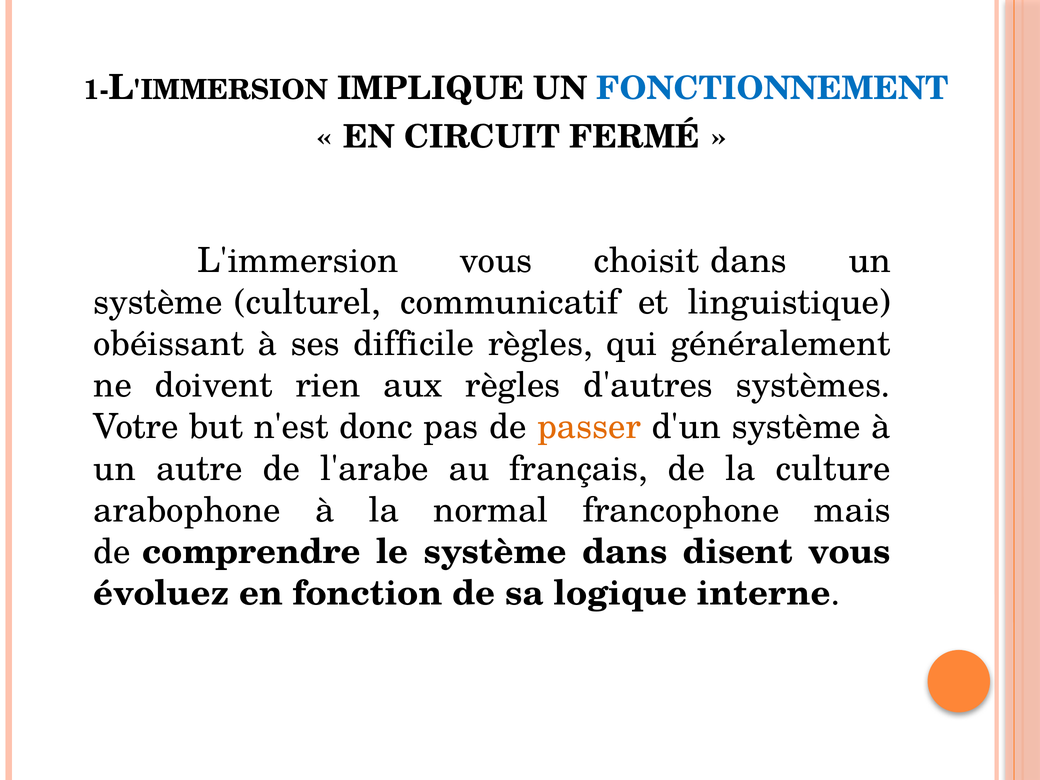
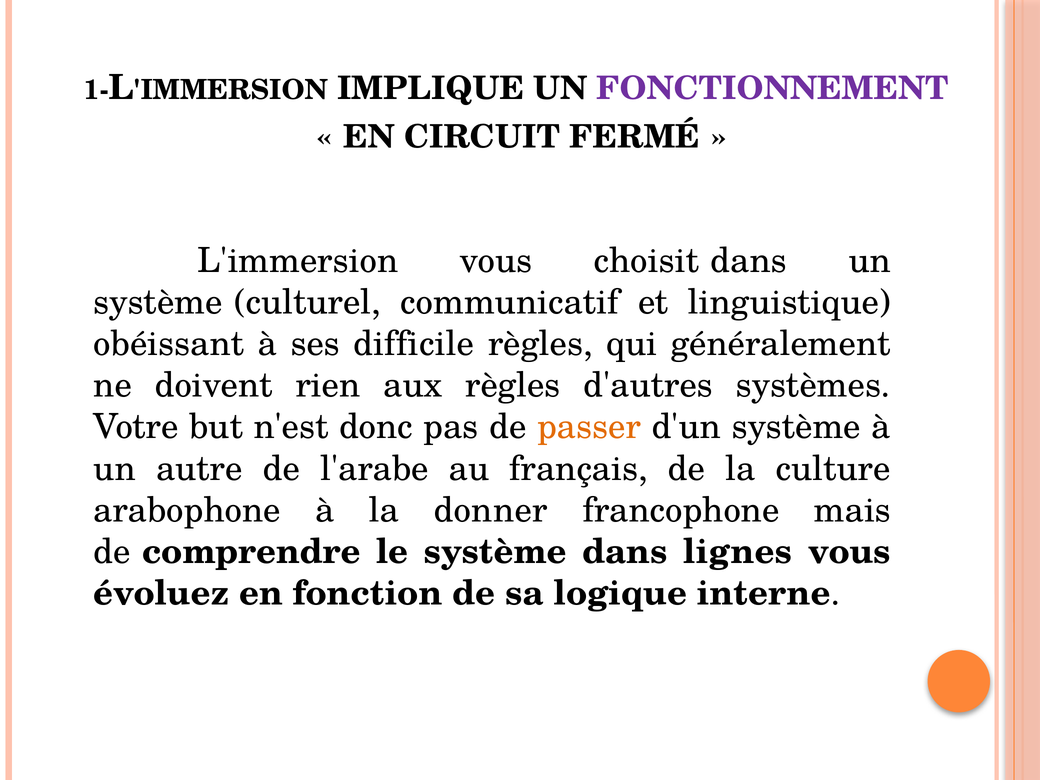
FONCTIONNEMENT colour: blue -> purple (773, 89)
normal: normal -> donner (491, 510)
disent: disent -> lignes (738, 552)
